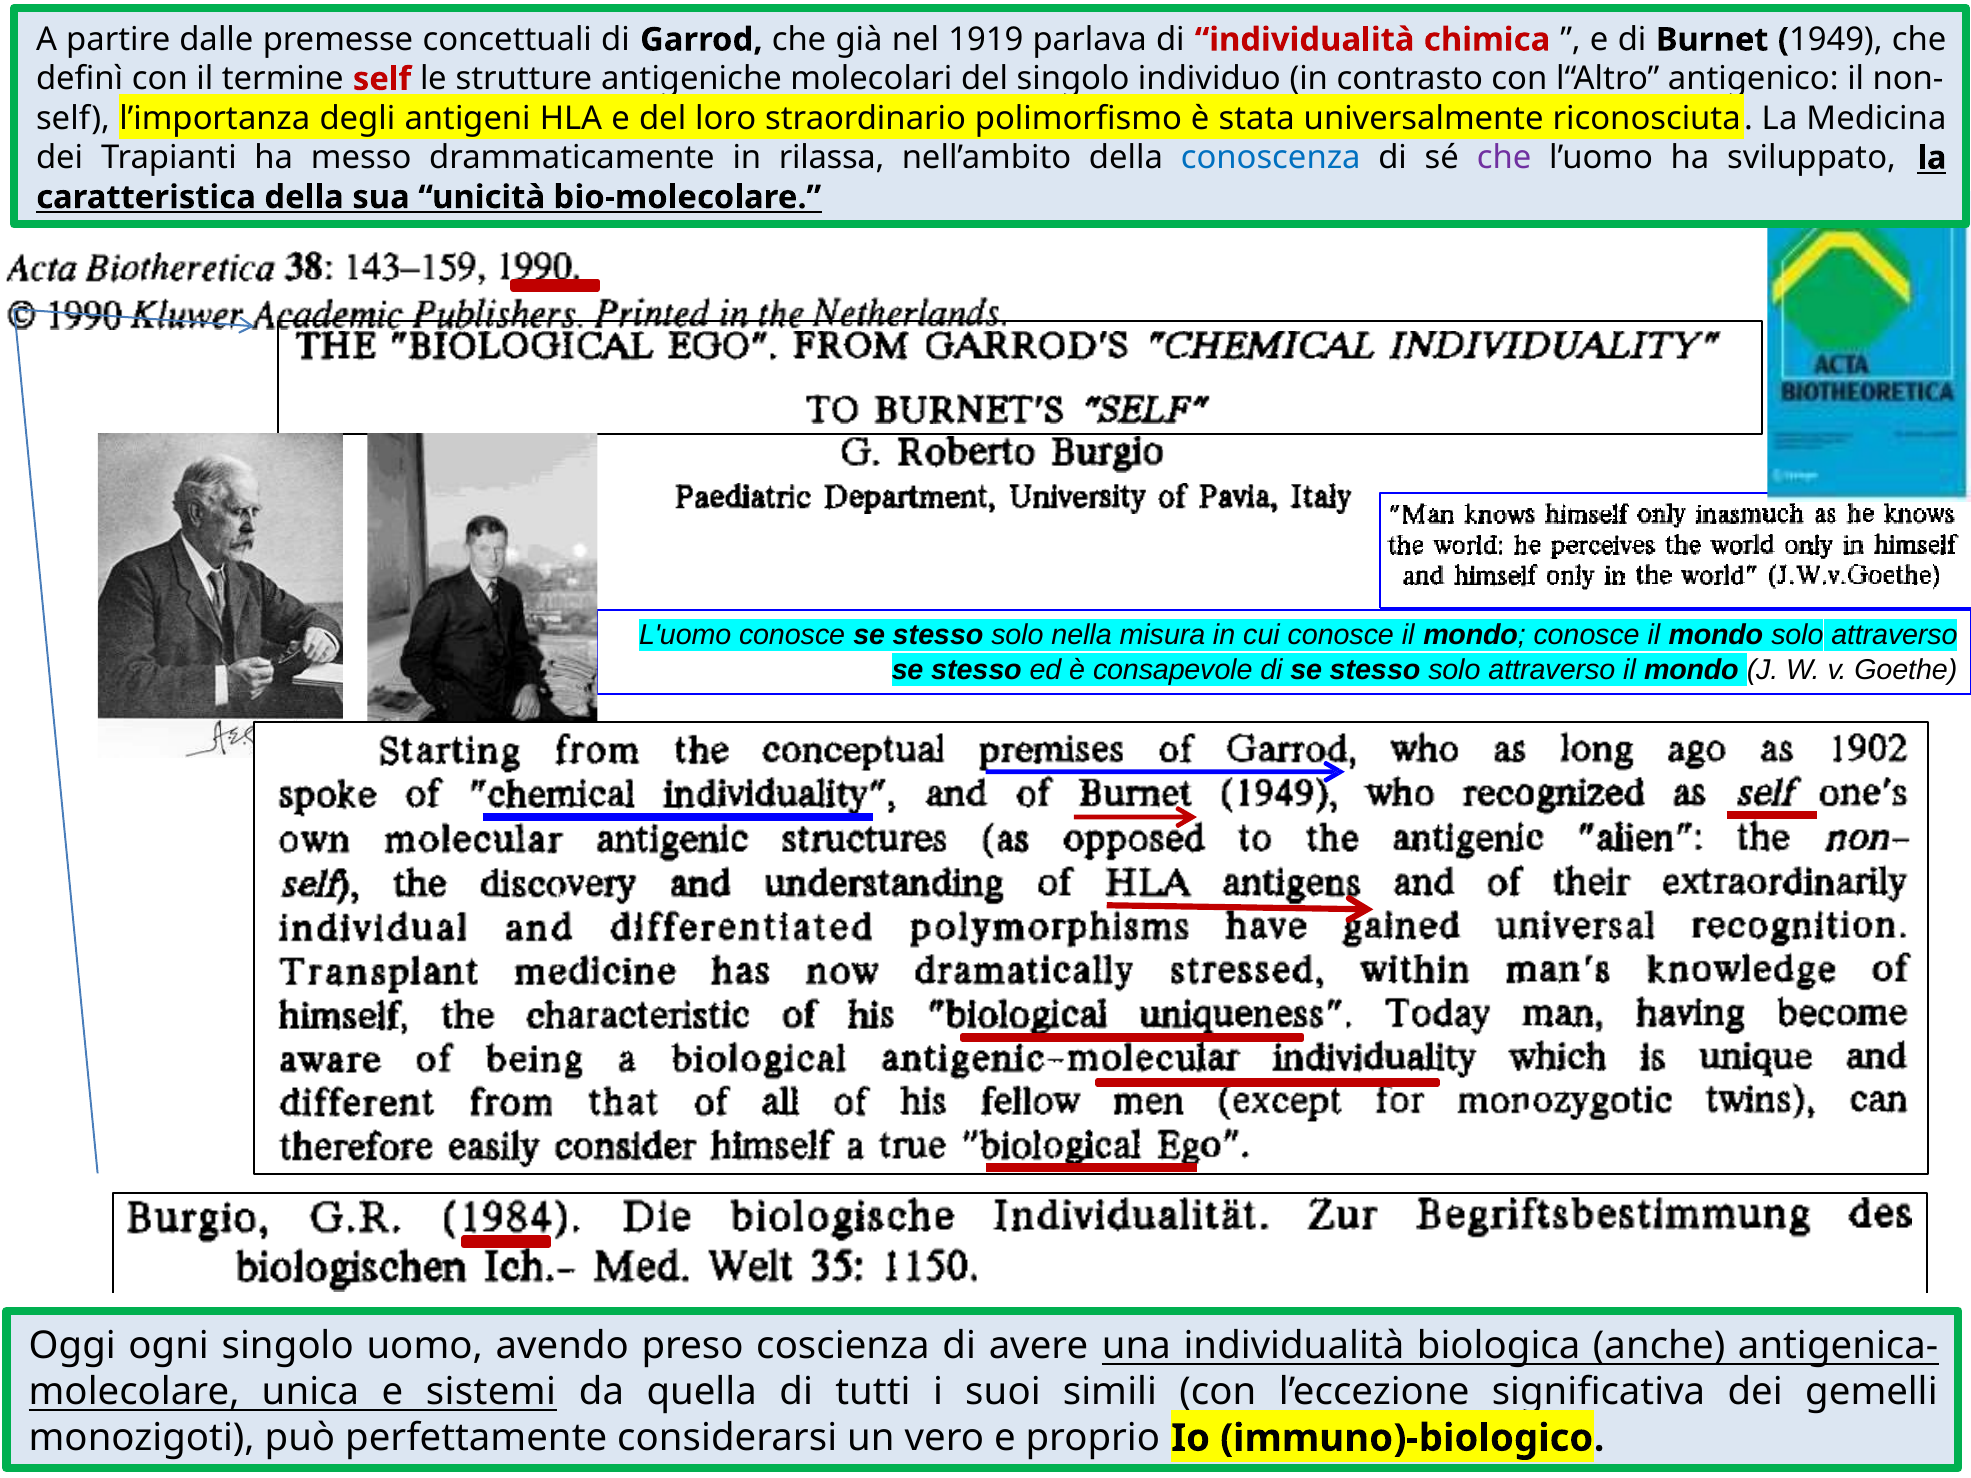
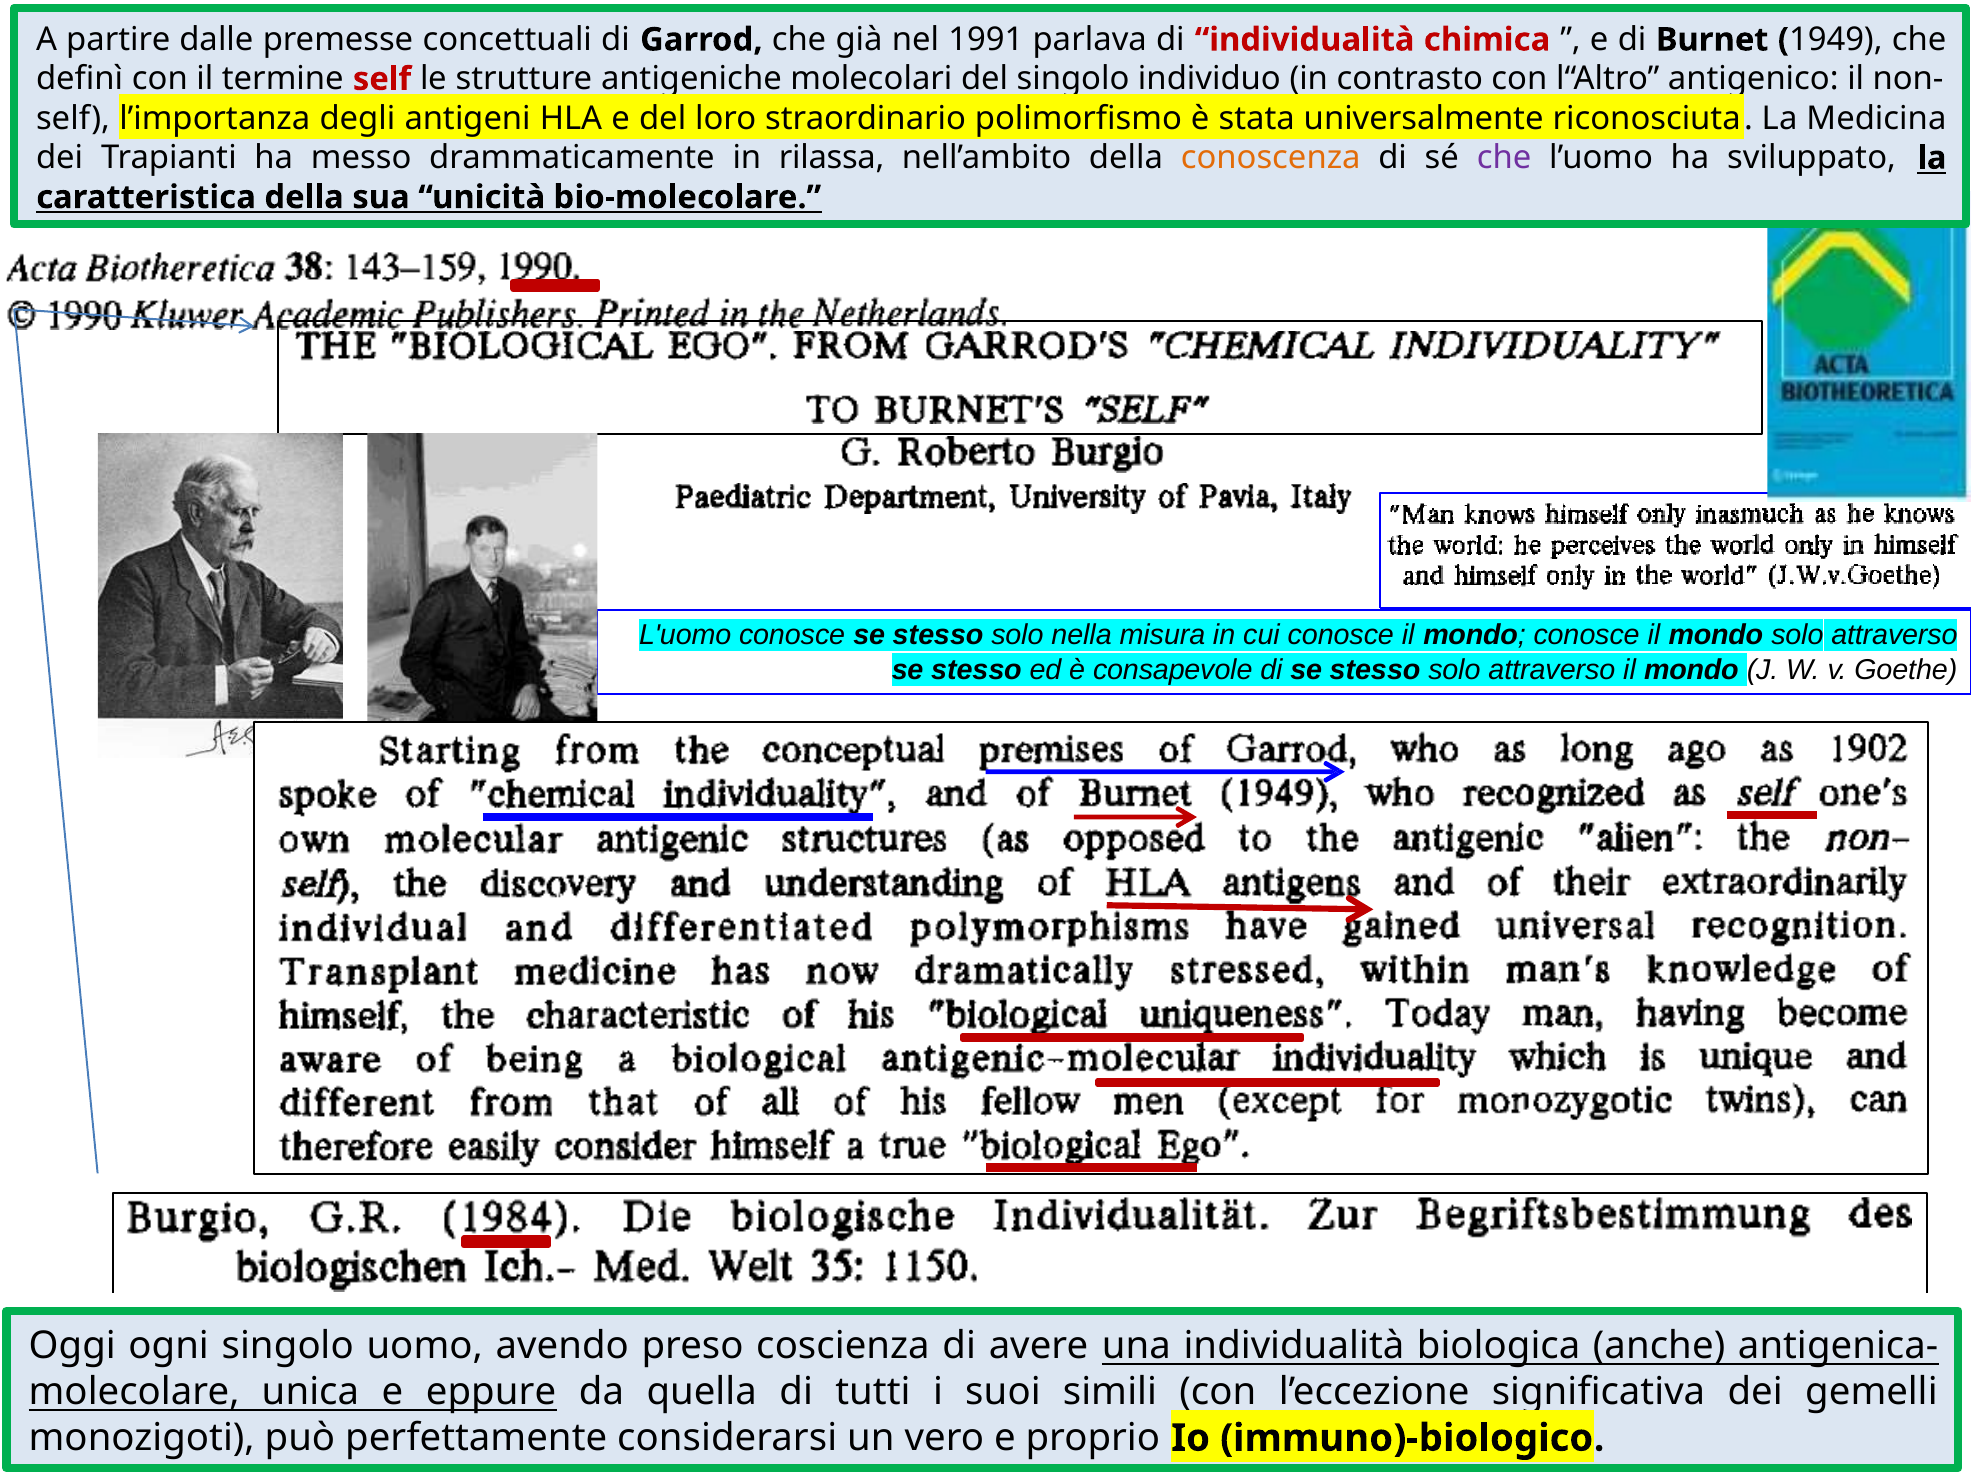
1919: 1919 -> 1991 (986, 40)
conoscenza colour: blue -> orange (1271, 158)
sistemi: sistemi -> eppure (491, 1392)
